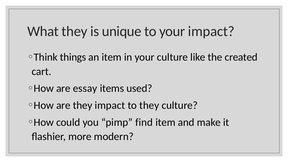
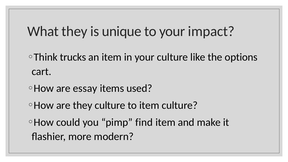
things: things -> trucks (73, 57)
created: created -> options (241, 57)
they impact: impact -> culture (110, 105)
to they: they -> item (149, 105)
